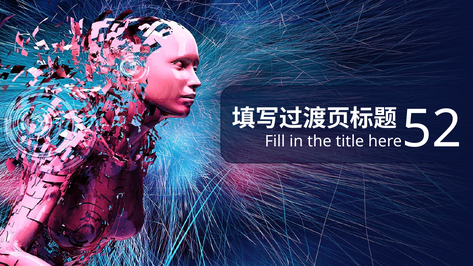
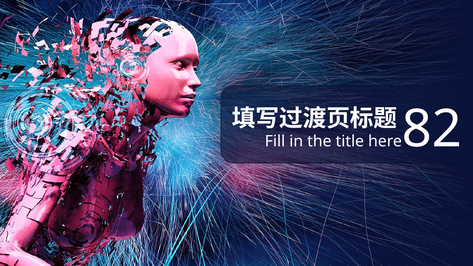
52: 52 -> 82 (432, 129)
